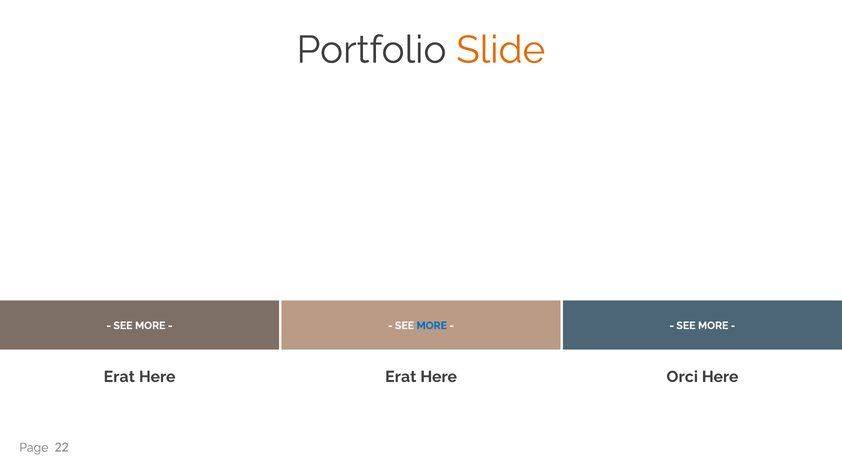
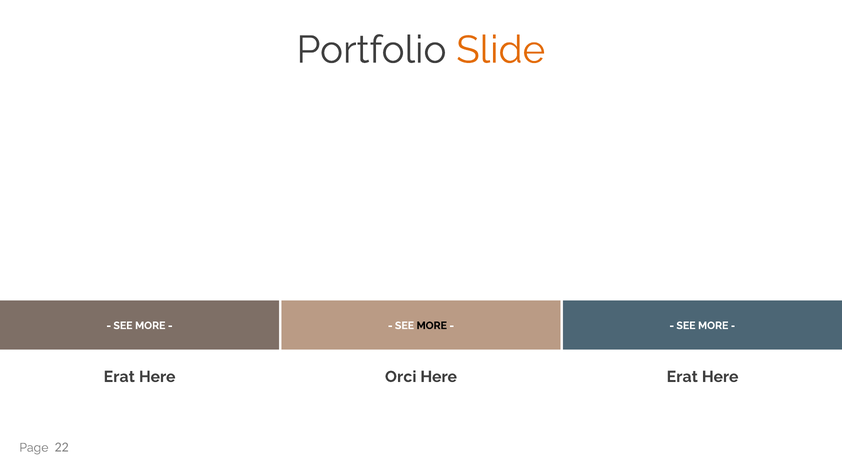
MORE colour: blue -> black (432, 325)
Here Erat: Erat -> Orci (401, 376)
Here Orci: Orci -> Erat (682, 376)
